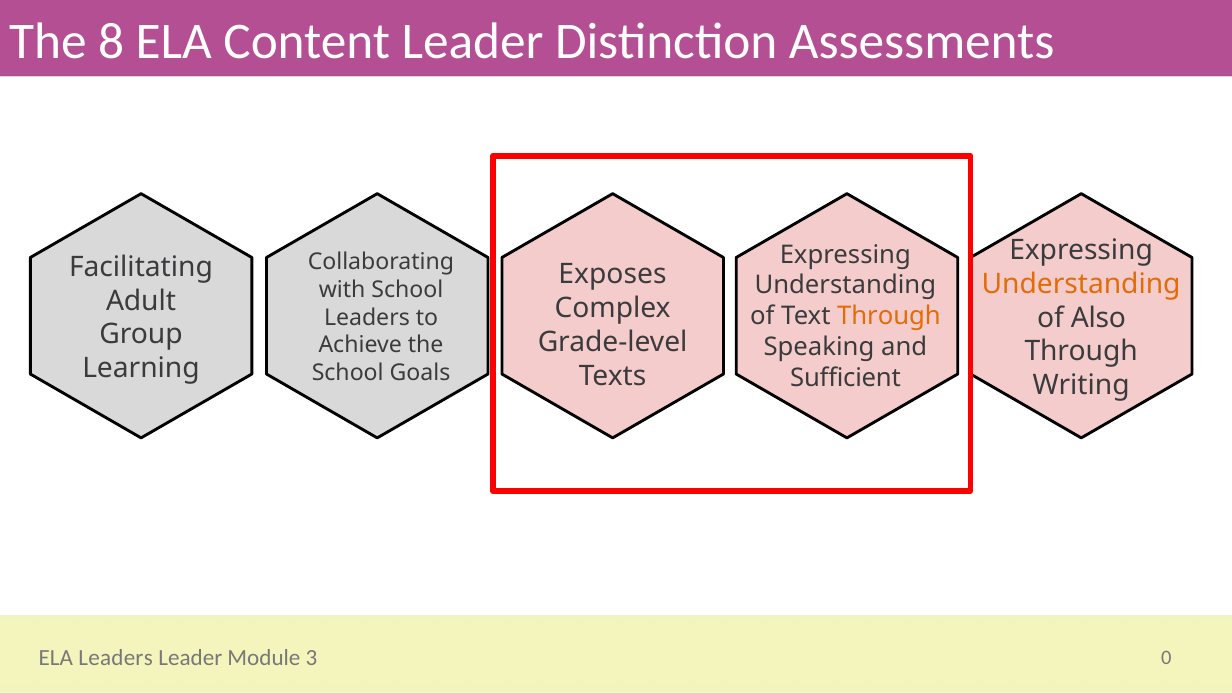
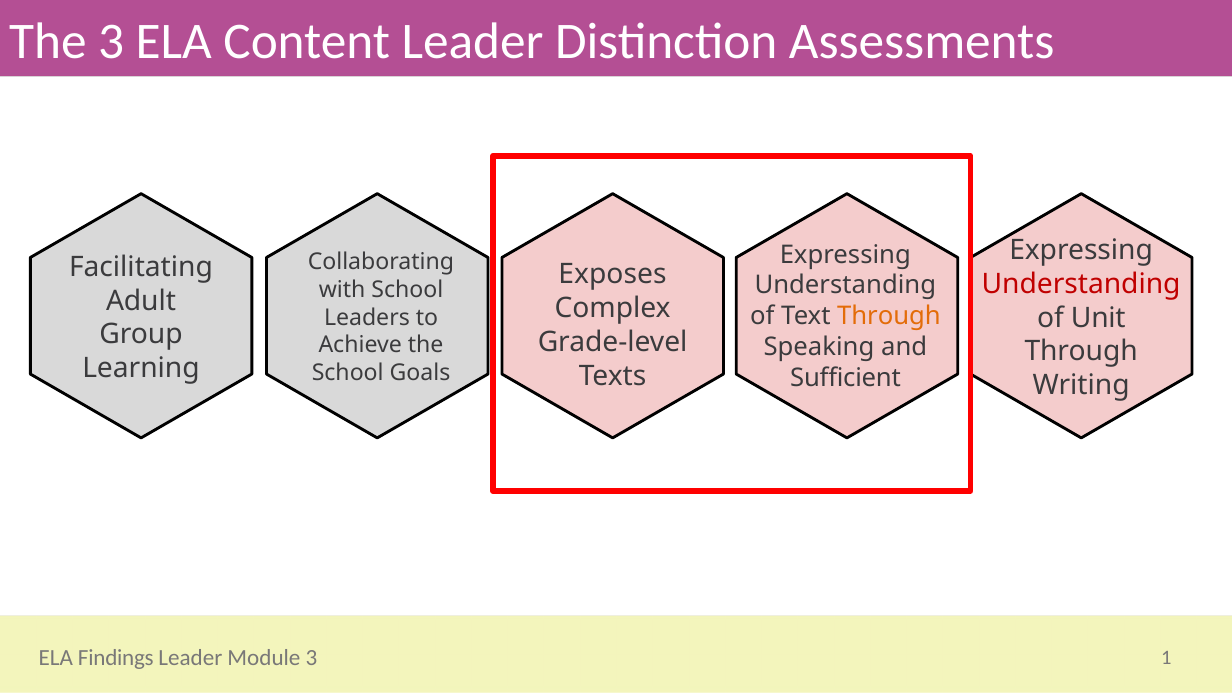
The 8: 8 -> 3 (111, 42)
Understanding colour: orange -> red (1081, 284)
Also: Also -> Unit (1098, 318)
ELA Leaders: Leaders -> Findings (116, 658)
0: 0 -> 1 (1166, 658)
